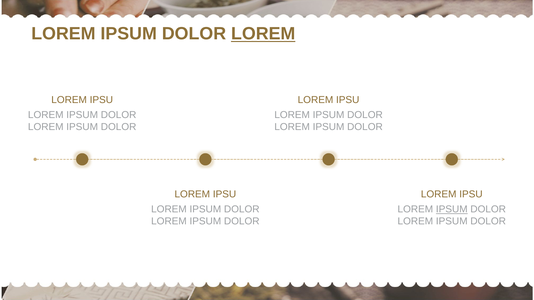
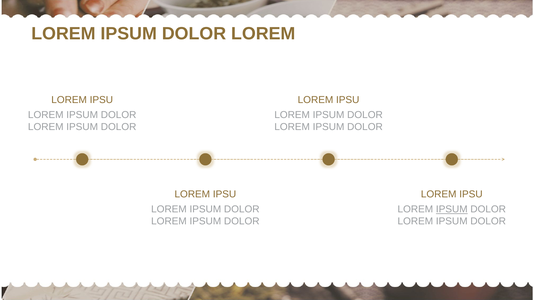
LOREM underline: present -> none (263, 34)
